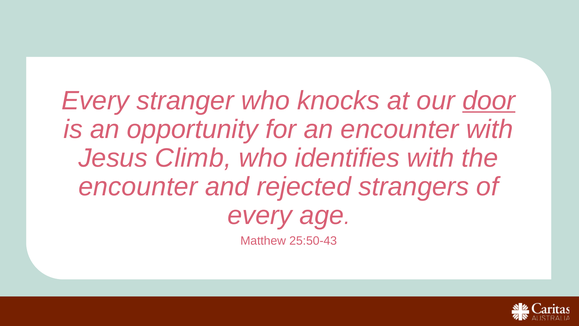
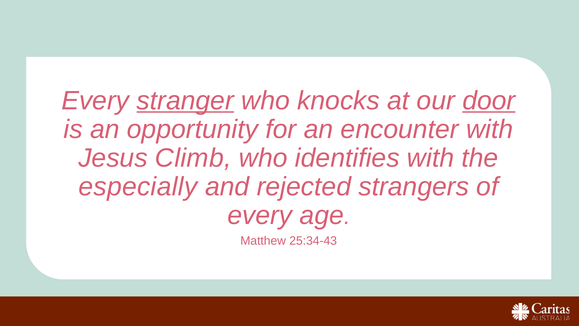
stranger underline: none -> present (185, 100)
encounter: encounter -> especially (138, 186)
25:50-43: 25:50-43 -> 25:34-43 (313, 241)
